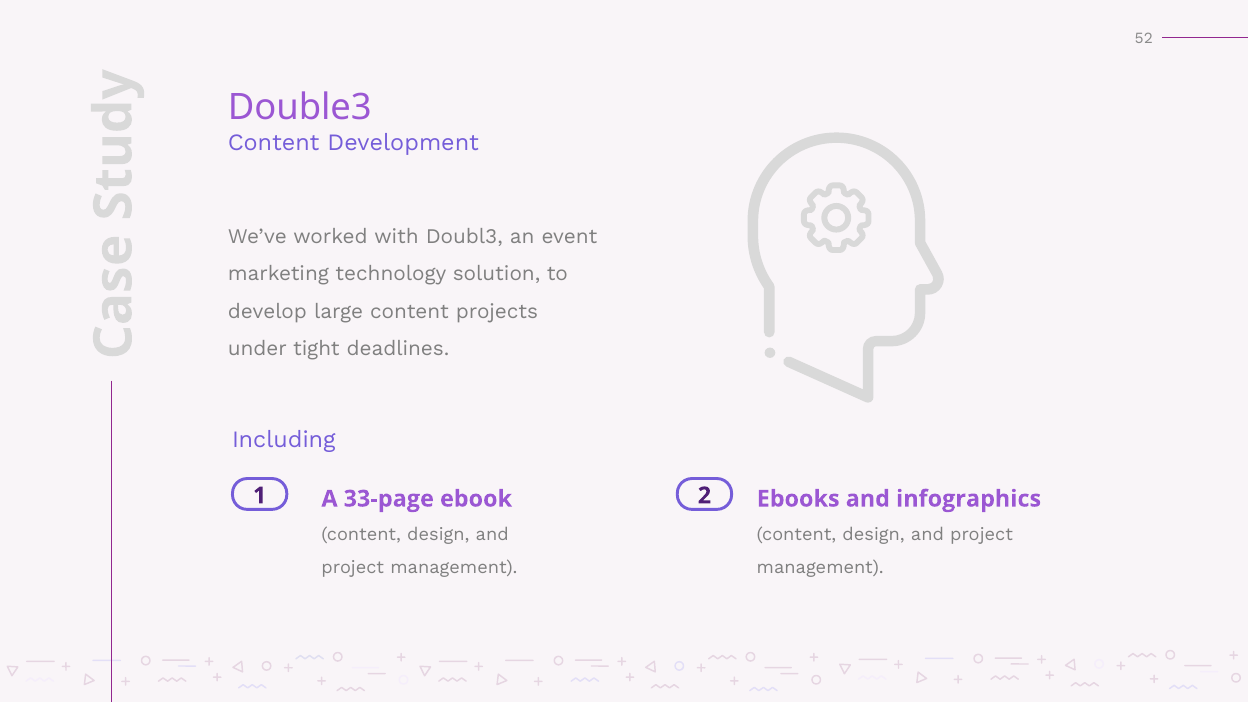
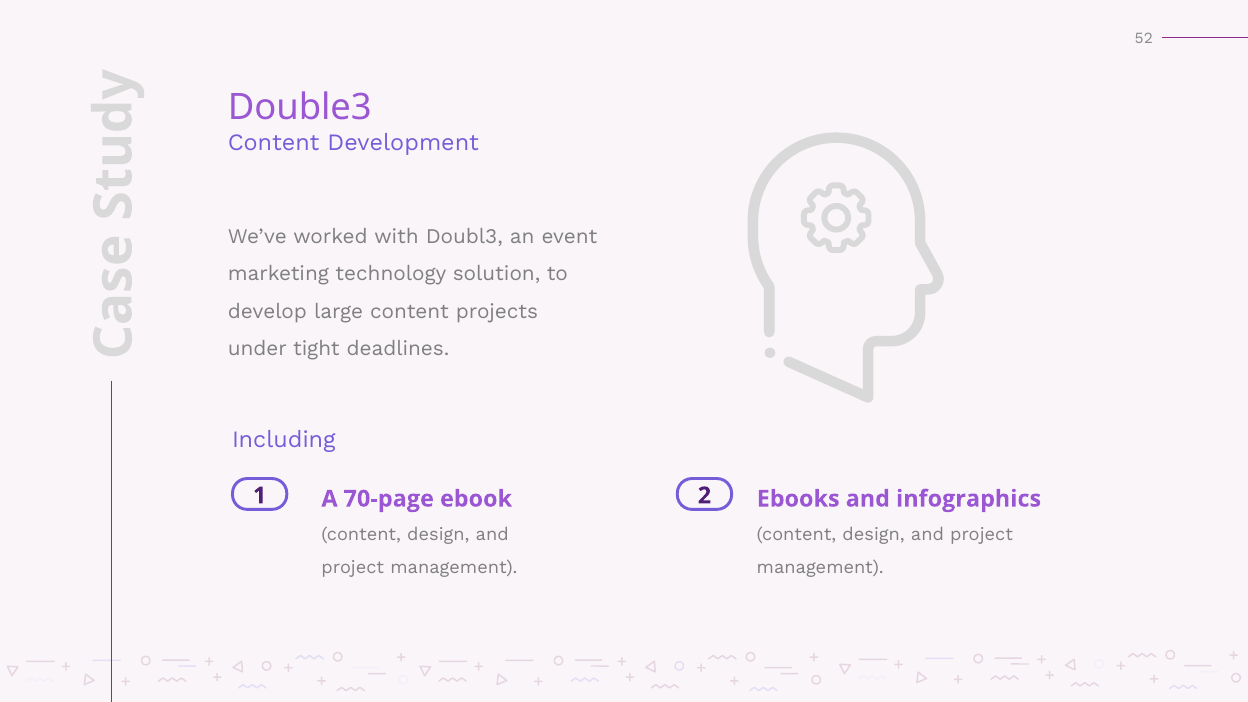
33-page: 33-page -> 70-page (389, 499)
